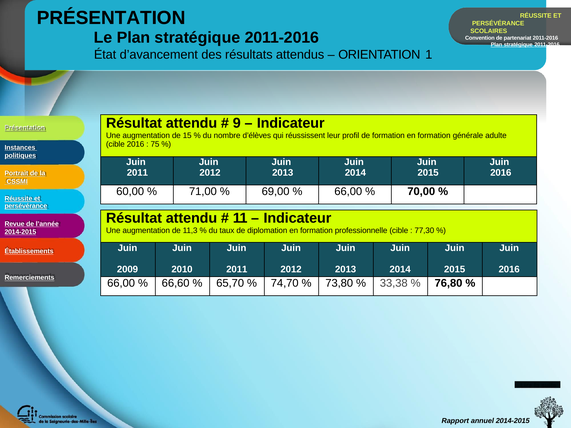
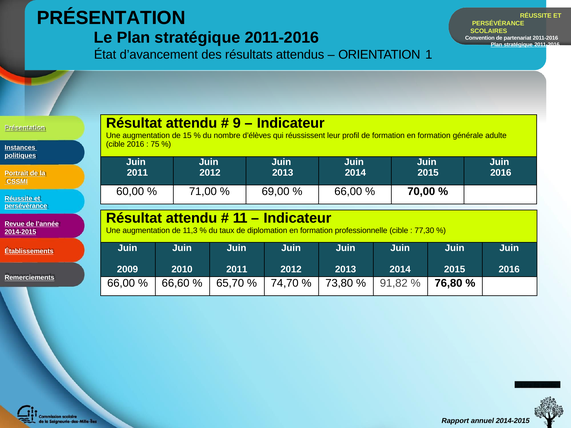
33,38: 33,38 -> 91,82 (394, 283)
